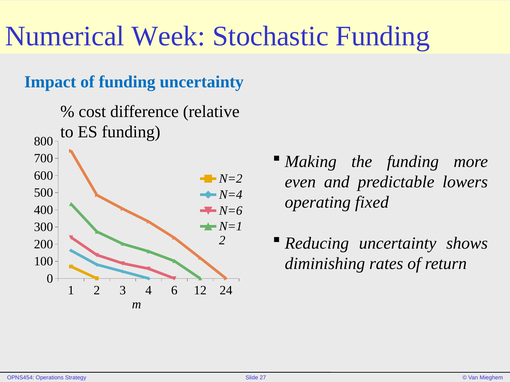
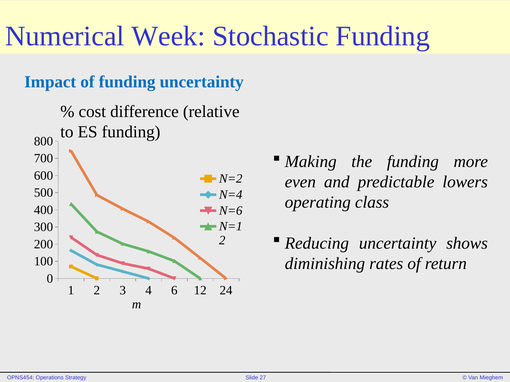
fixed: fixed -> class (372, 203)
